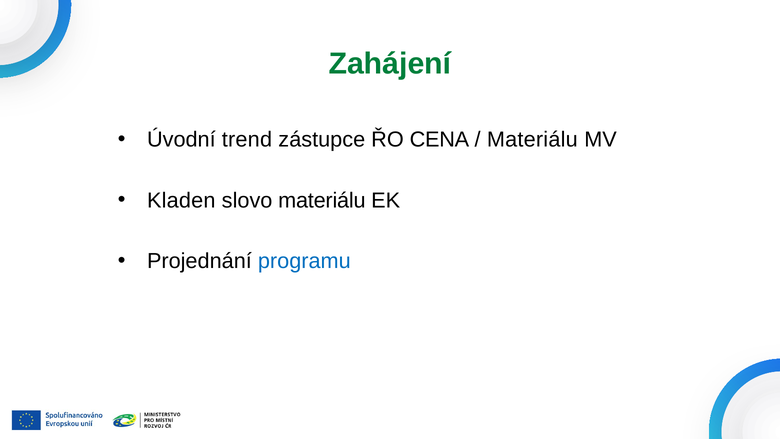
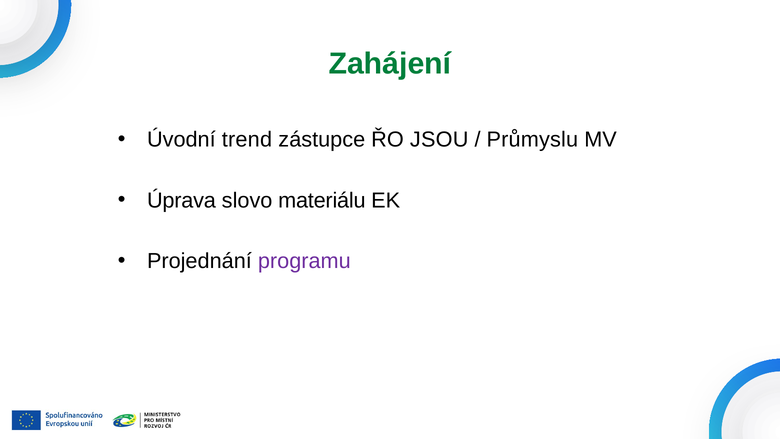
CENA: CENA -> JSOU (439, 140)
Materiálu: Materiálu -> Průmyslu (532, 140)
Kladen: Kladen -> Úprava (181, 200)
programu colour: blue -> purple (304, 261)
